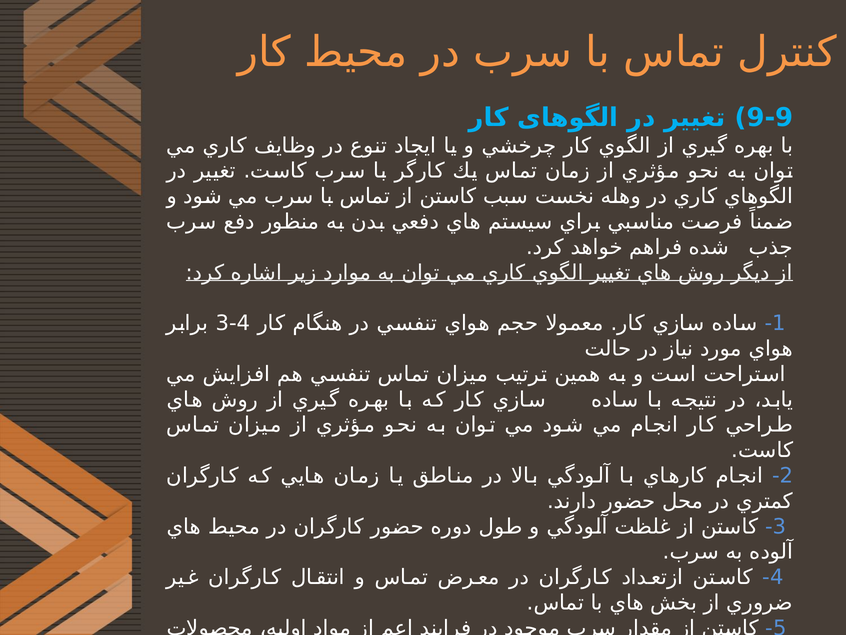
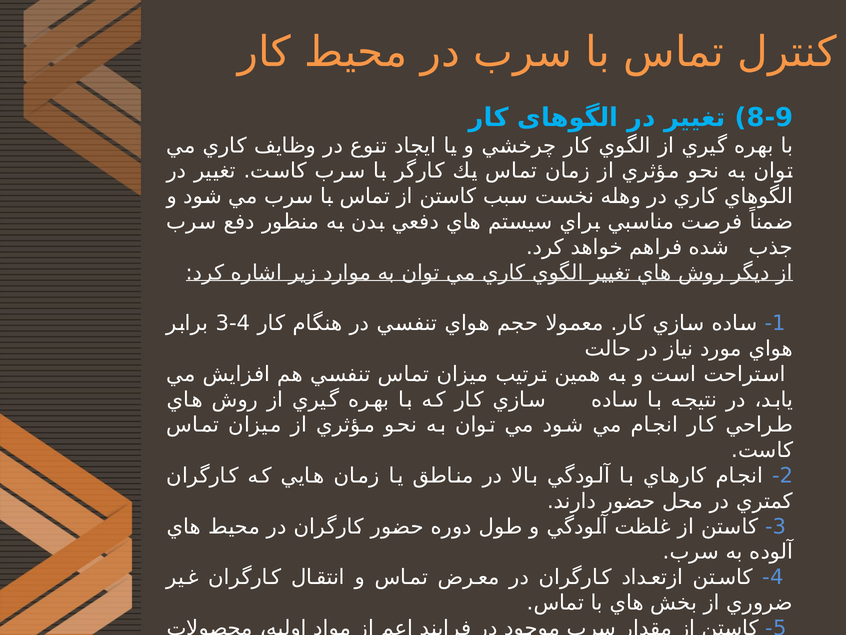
9-9: 9-9 -> 8-9 (770, 118)
